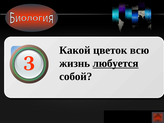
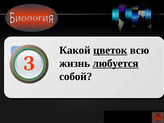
цветок underline: none -> present (110, 50)
